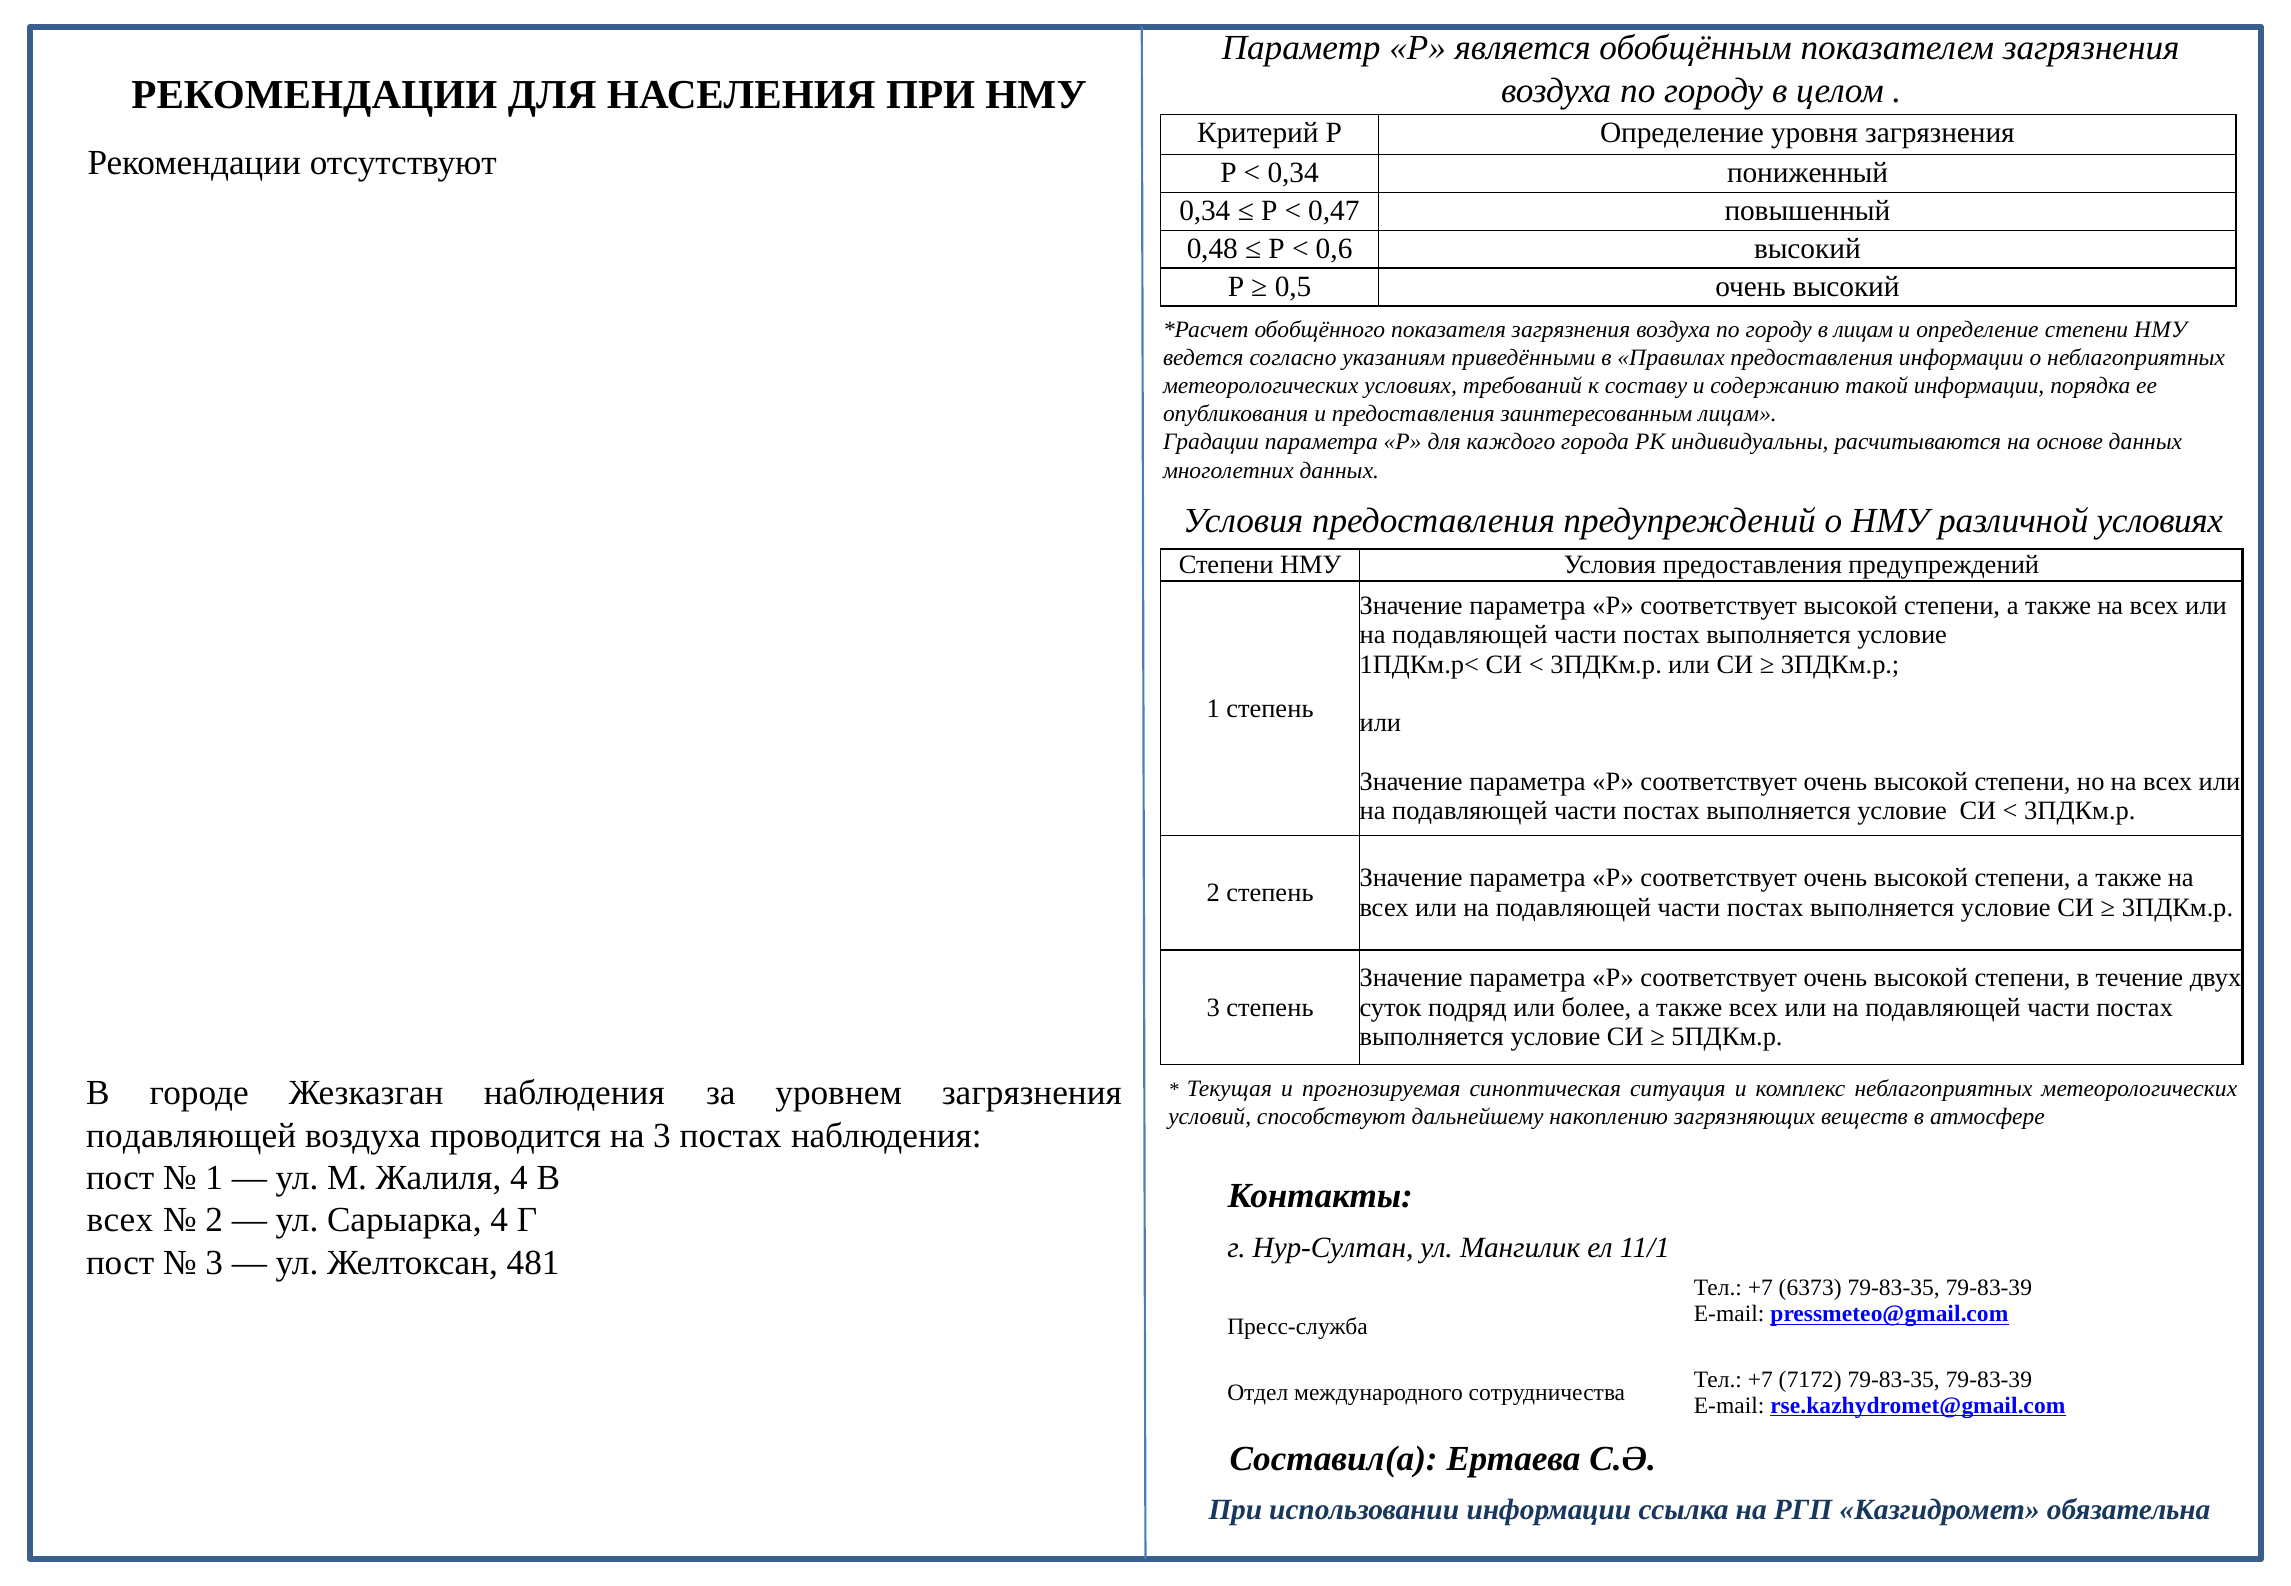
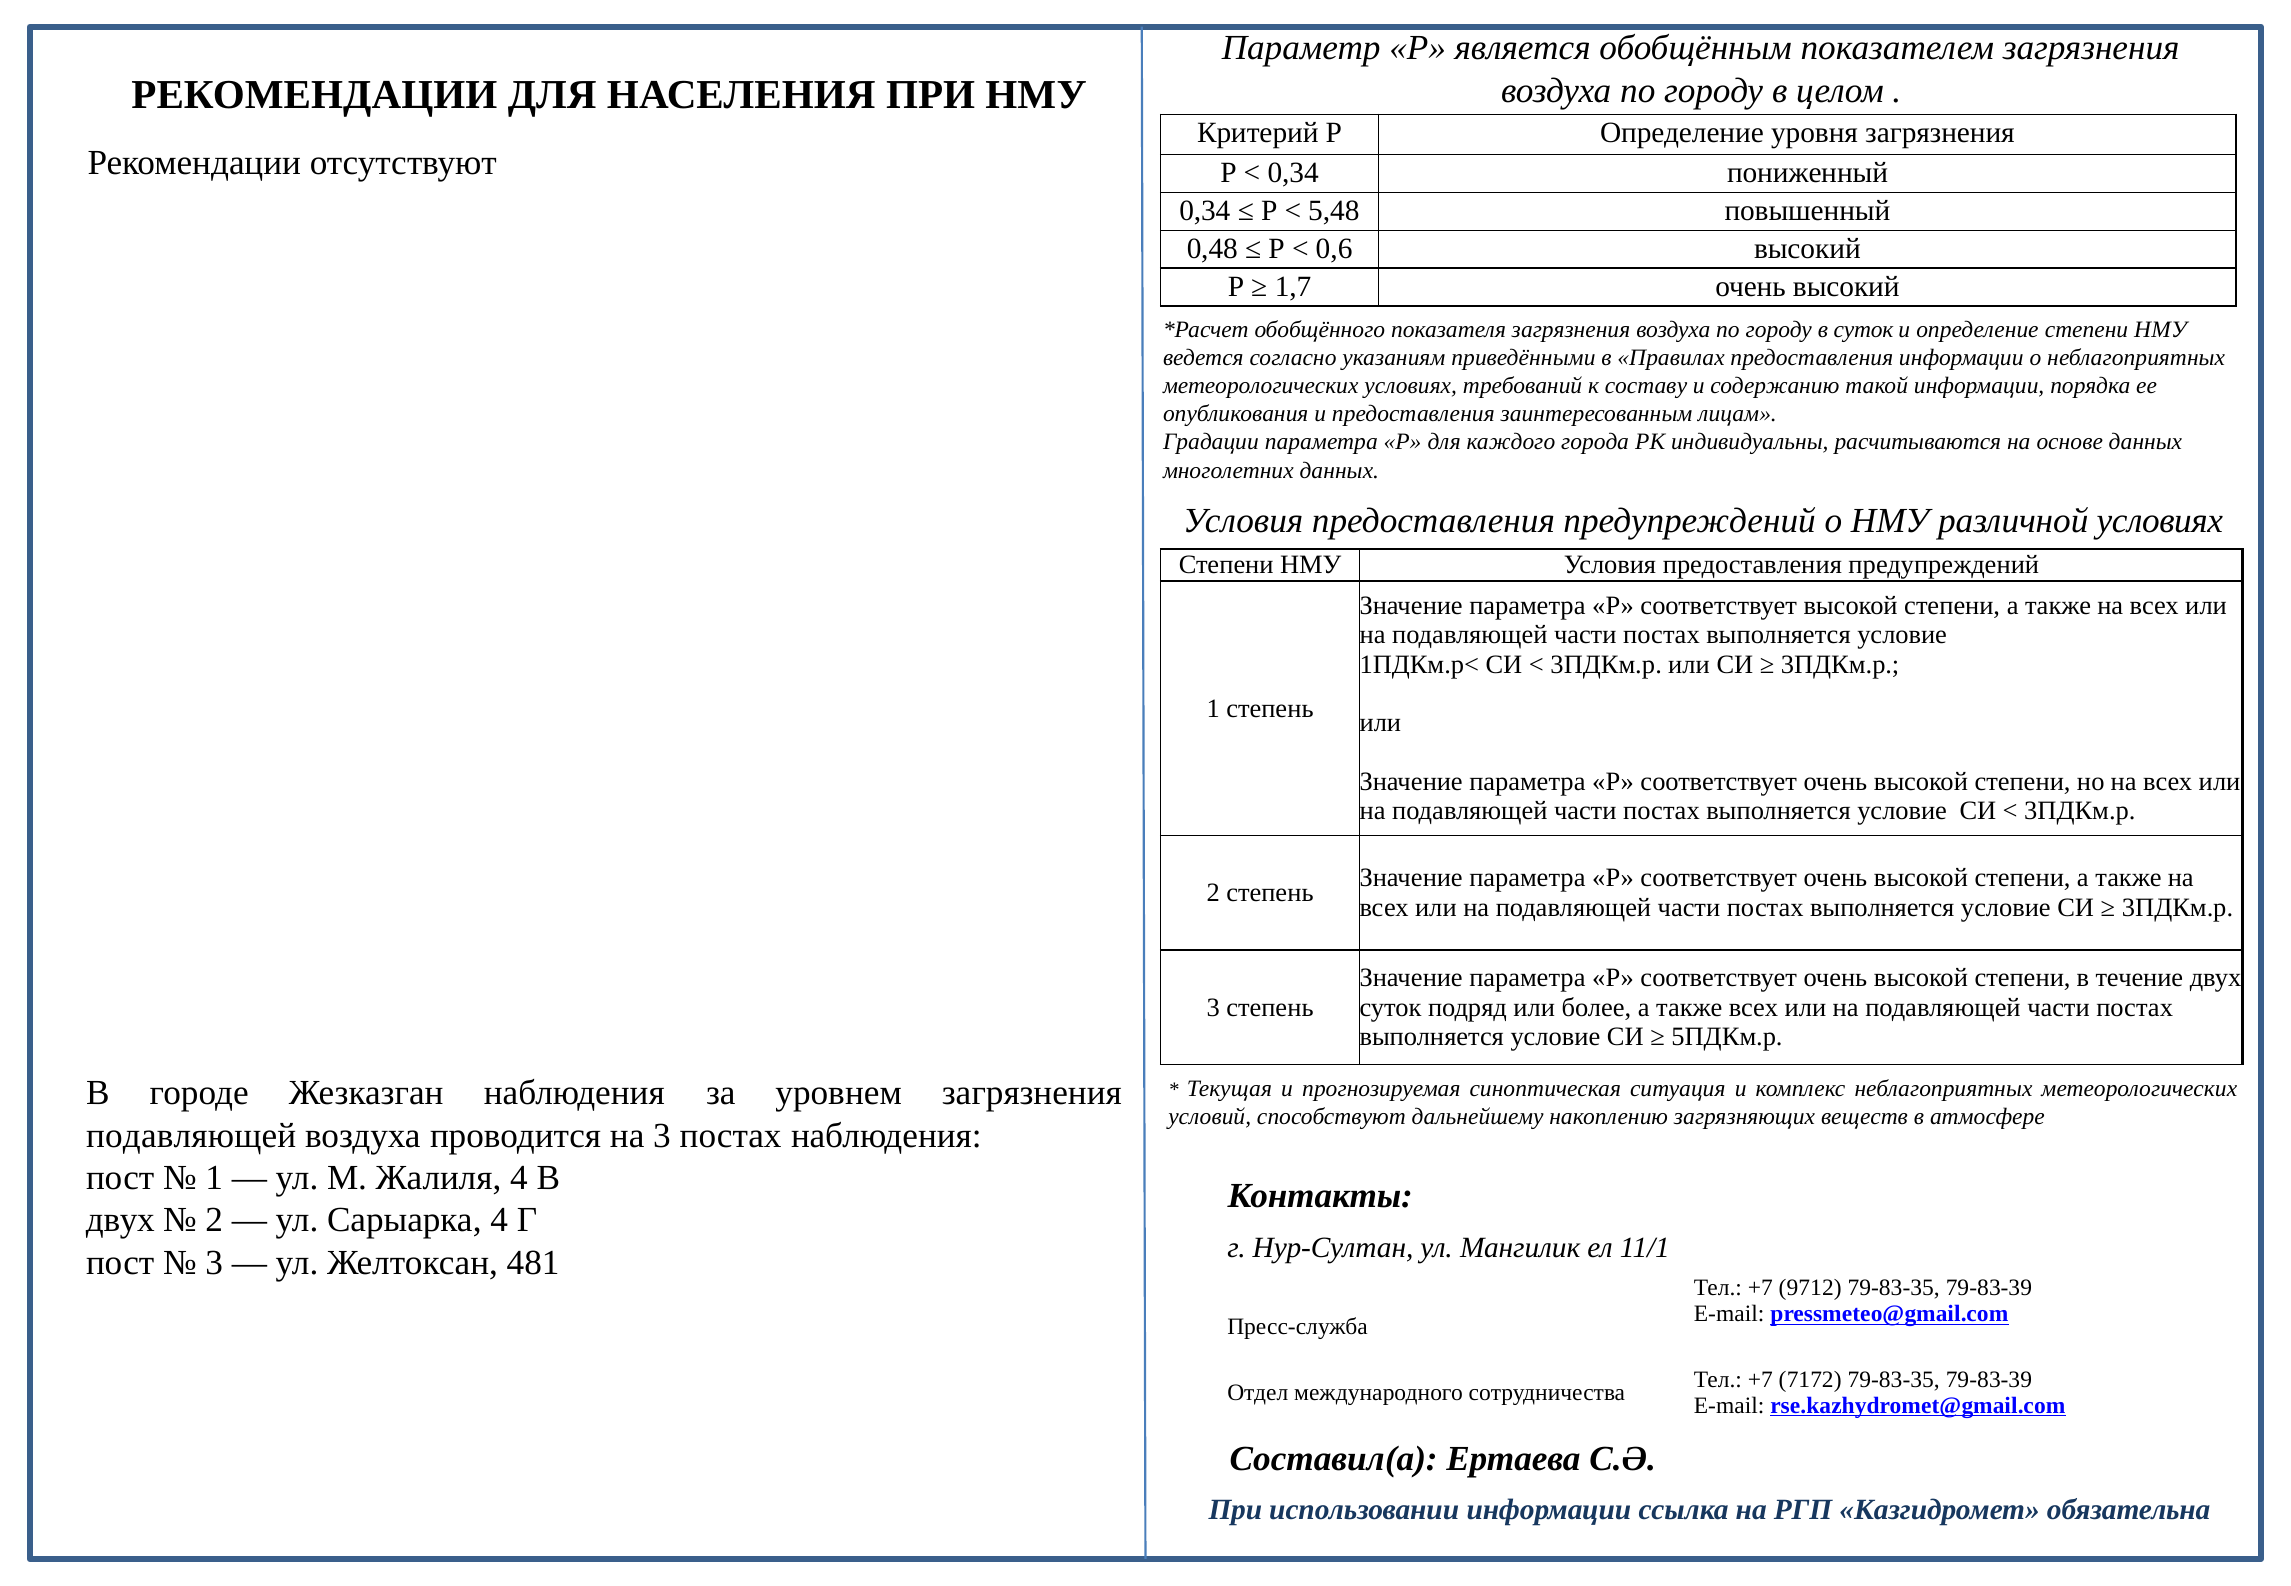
0,47: 0,47 -> 5,48 (1334, 211)
0,5: 0,5 -> 1,7 (1293, 287)
в лицам: лицам -> суток (1863, 330)
всех: всех -> двух (120, 1220)
6373: 6373 -> 9712 (1810, 1288)
